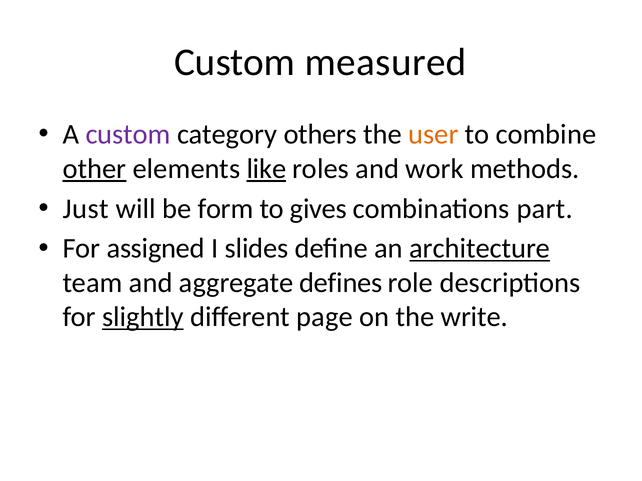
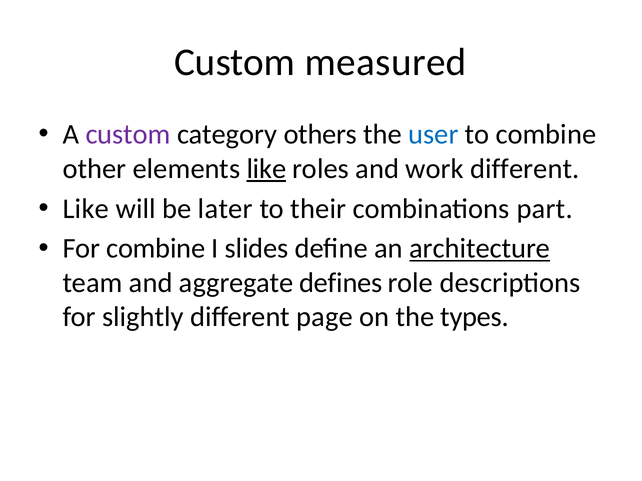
user colour: orange -> blue (433, 135)
other underline: present -> none (94, 169)
work methods: methods -> different (525, 169)
Just: Just -> Like (86, 209)
form: form -> later (225, 209)
gives: gives -> their (318, 209)
For assigned: assigned -> combine (156, 249)
slightly underline: present -> none (143, 317)
write: write -> types (475, 317)
